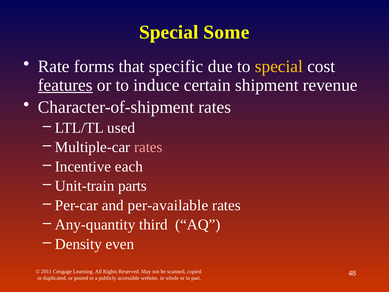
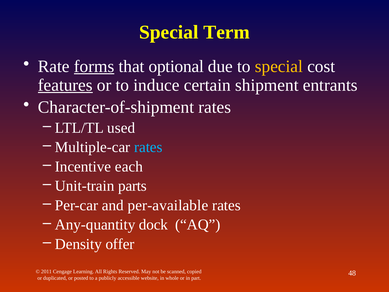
Some: Some -> Term (227, 32)
forms underline: none -> present (94, 66)
specific: specific -> optional (176, 66)
revenue: revenue -> entrants (330, 85)
rates colour: pink -> light blue (148, 147)
third: third -> dock (153, 225)
even: even -> offer (120, 244)
